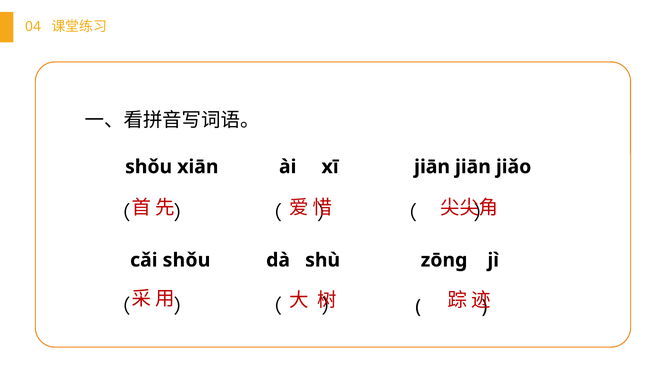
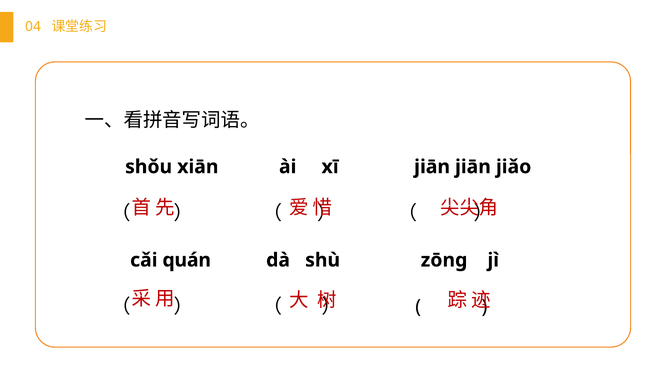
cǎi shǒu: shǒu -> quán (187, 260)
